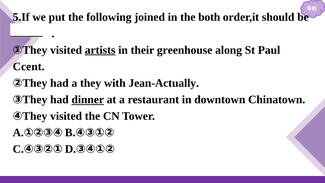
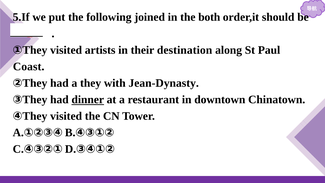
artists underline: present -> none (100, 50)
greenhouse: greenhouse -> destination (185, 50)
Ccent: Ccent -> Coast (29, 66)
Jean-Actually: Jean-Actually -> Jean-Dynasty (164, 83)
